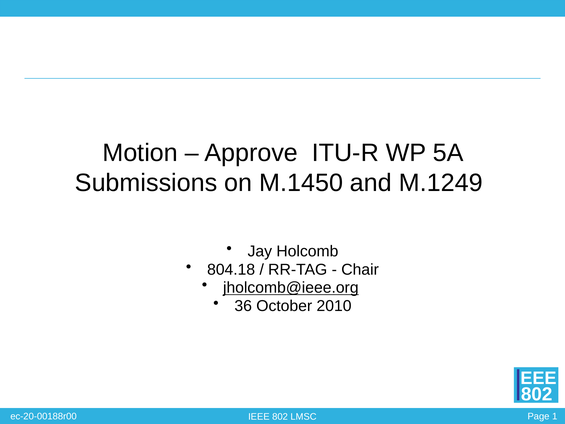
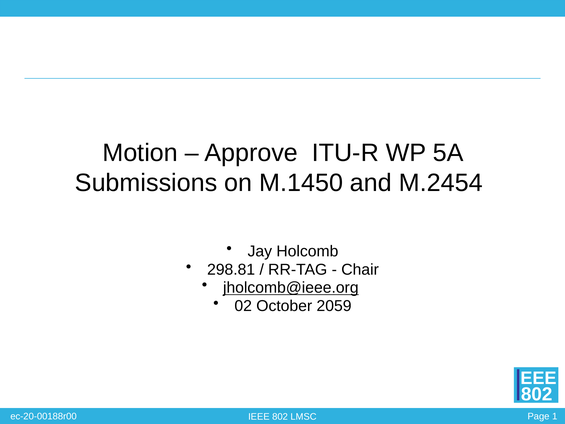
M.1249: M.1249 -> M.2454 (441, 183)
804.18: 804.18 -> 298.81 (231, 269)
36: 36 -> 02 (243, 306)
2010: 2010 -> 2059 (334, 306)
